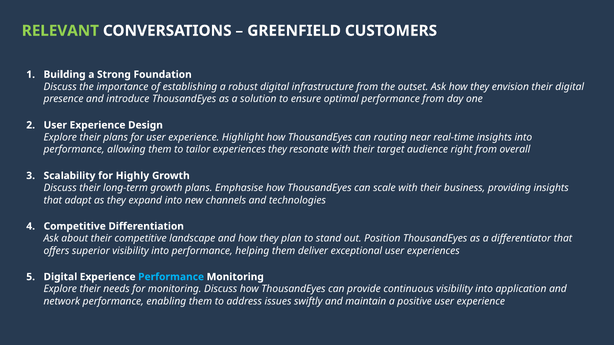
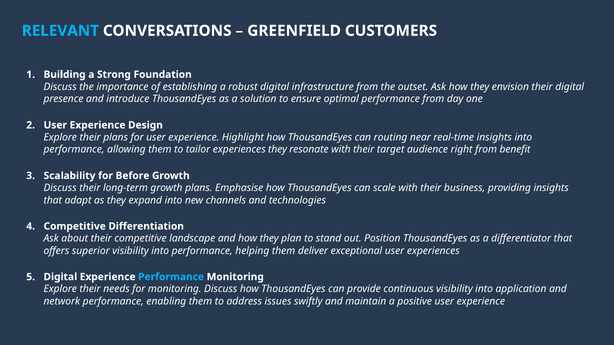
RELEVANT colour: light green -> light blue (60, 31)
overall: overall -> benefit (515, 150)
Highly: Highly -> Before (132, 176)
